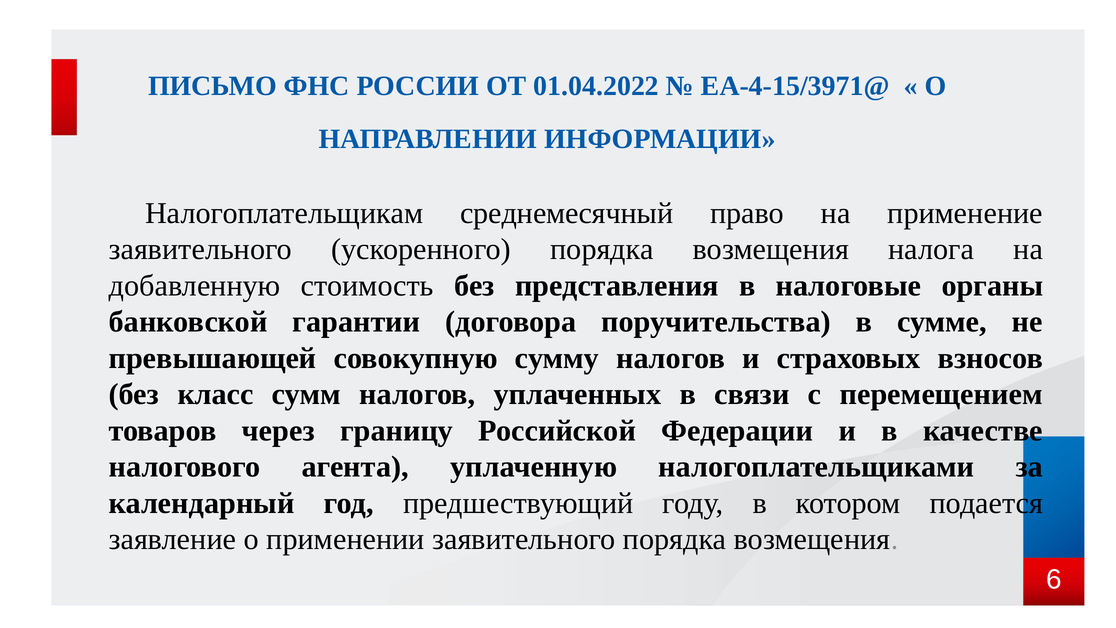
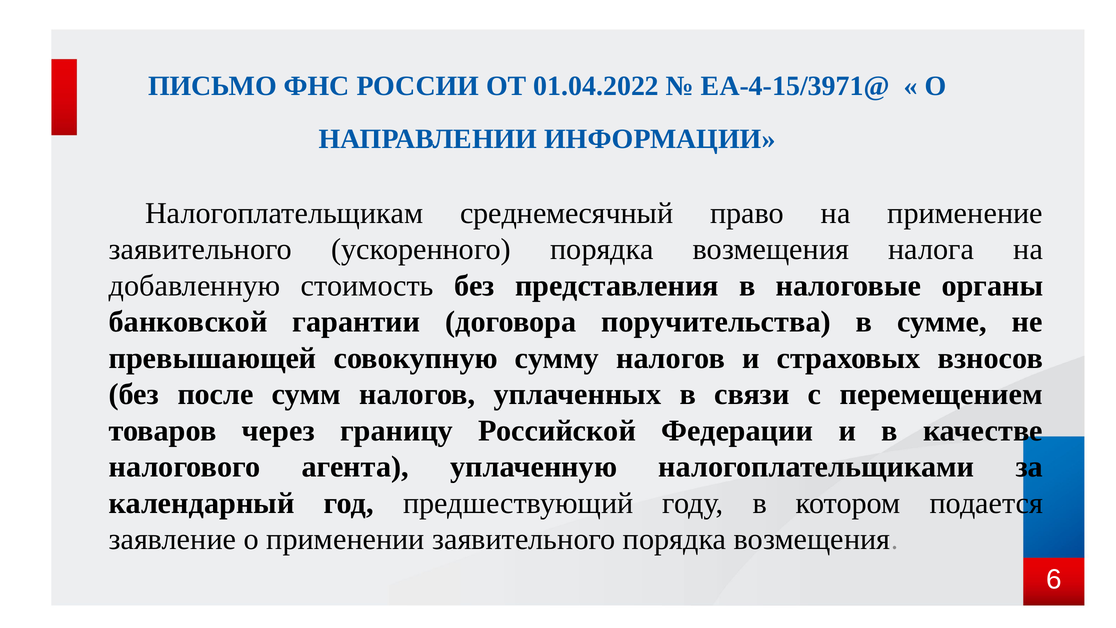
класс: класс -> после (216, 394)
